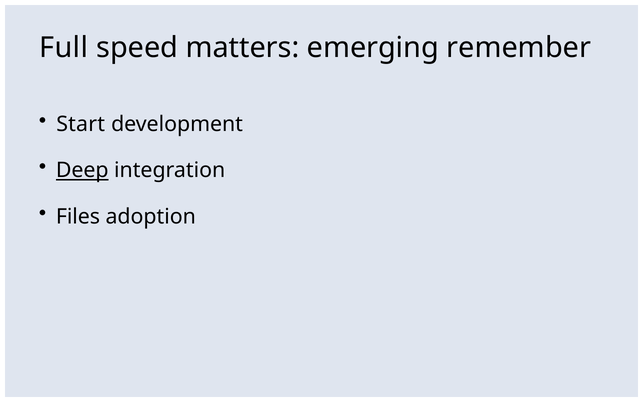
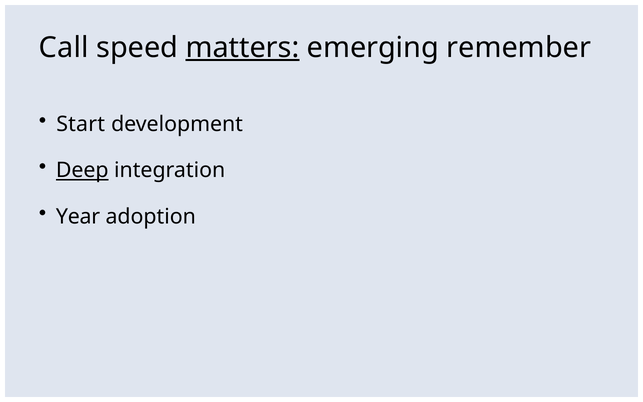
Full: Full -> Call (64, 47)
matters underline: none -> present (243, 47)
Files: Files -> Year (78, 217)
